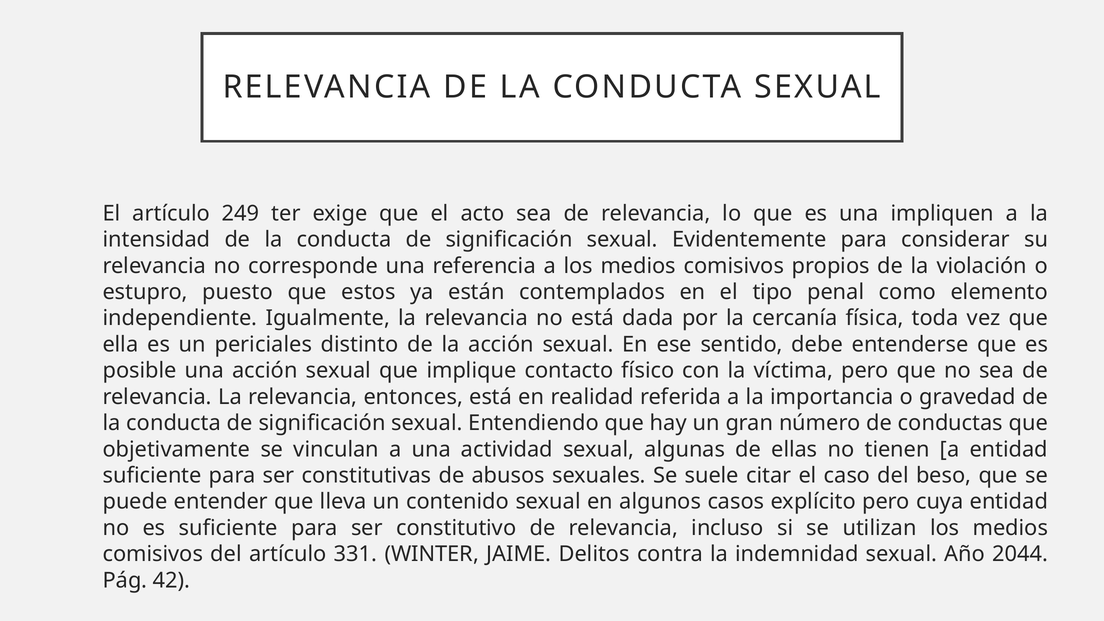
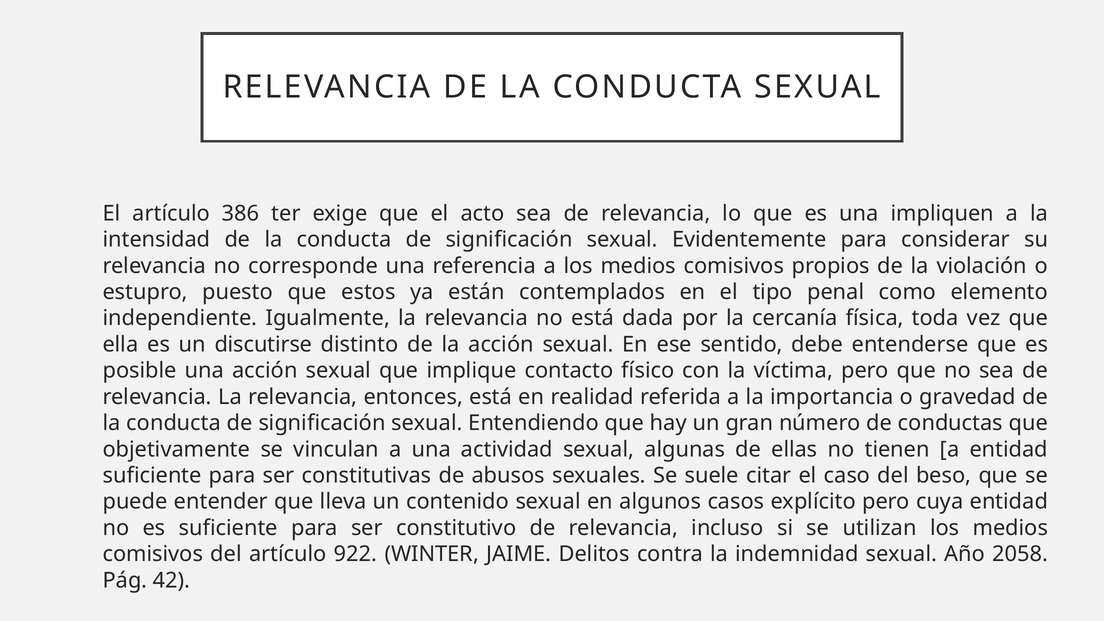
249: 249 -> 386 (241, 213)
periciales: periciales -> discutirse (263, 344)
331: 331 -> 922 (356, 554)
2044: 2044 -> 2058 (1020, 554)
